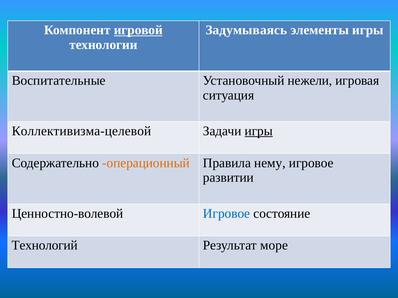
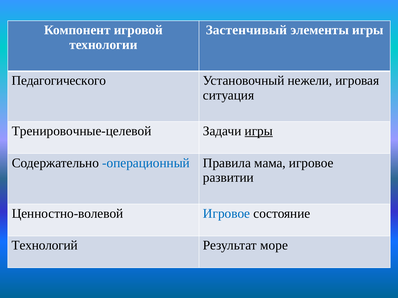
игровой underline: present -> none (138, 30)
Задумываясь: Задумываясь -> Застенчивый (246, 30)
Воспитательные: Воспитательные -> Педагогического (59, 81)
Коллективизма-целевой: Коллективизма-целевой -> Тренировочные-целевой (82, 131)
операционный colour: orange -> blue (146, 163)
нему: нему -> мама (270, 163)
